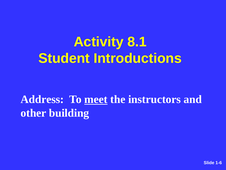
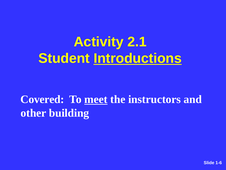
8.1: 8.1 -> 2.1 (137, 42)
Introductions underline: none -> present (138, 58)
Address: Address -> Covered (42, 99)
